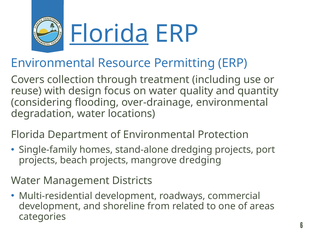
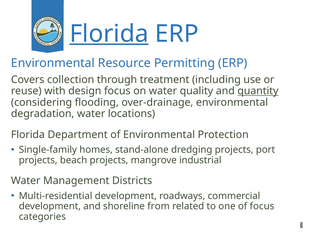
quantity underline: none -> present (258, 91)
mangrove dredging: dredging -> industrial (200, 160)
of areas: areas -> focus (262, 206)
